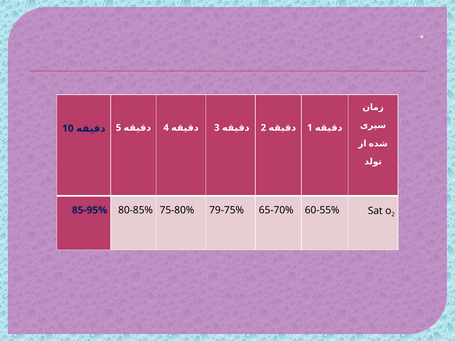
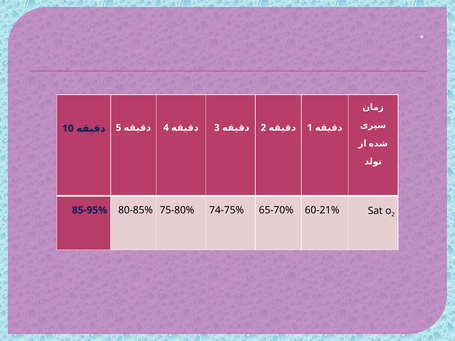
79-75%: 79-75% -> 74-75% (227, 210)
60-55%: 60-55% -> 60-21% (322, 210)
